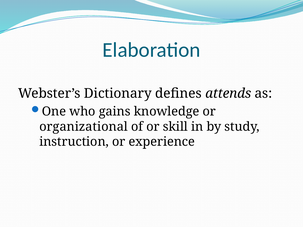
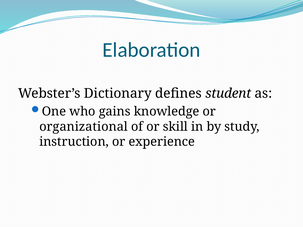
attends: attends -> student (228, 94)
